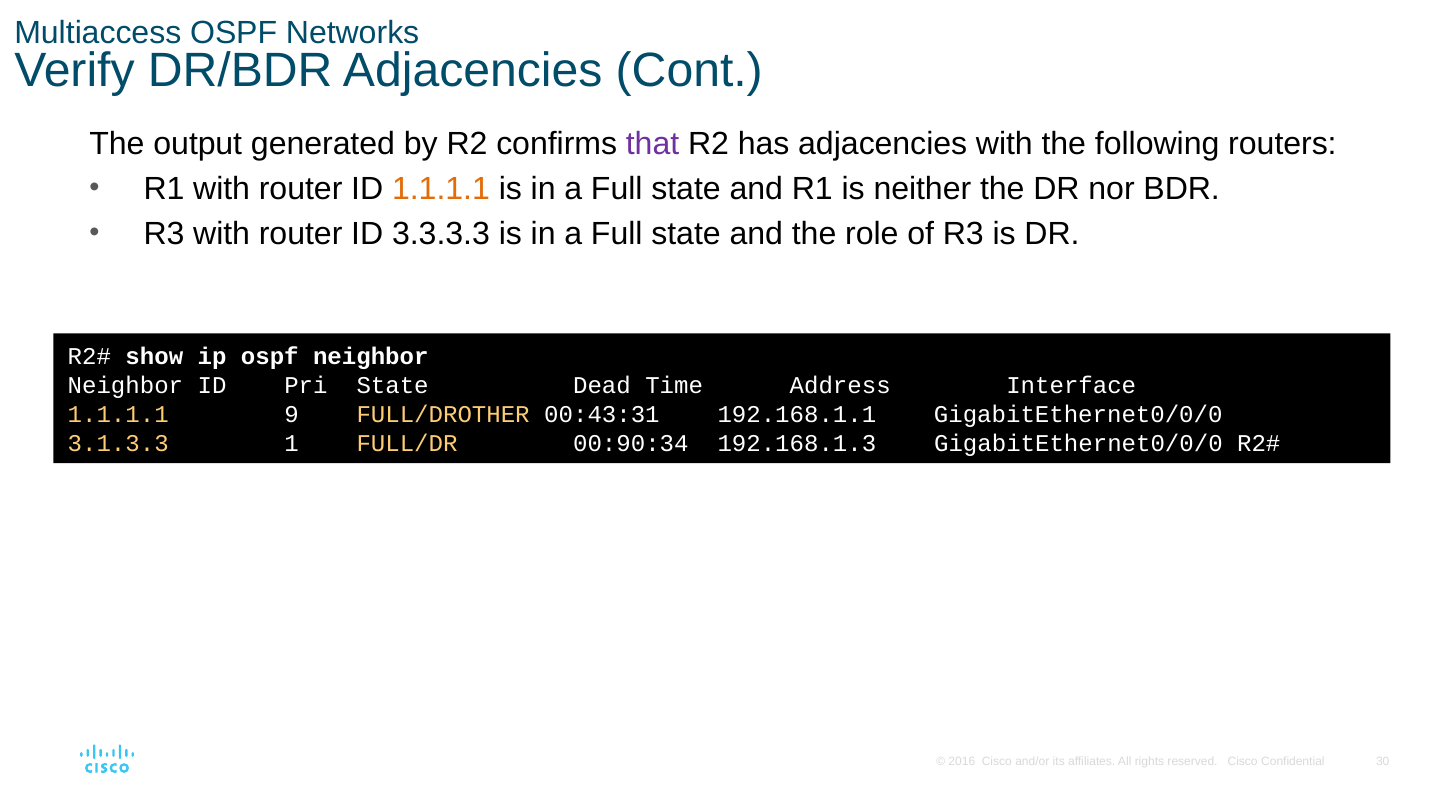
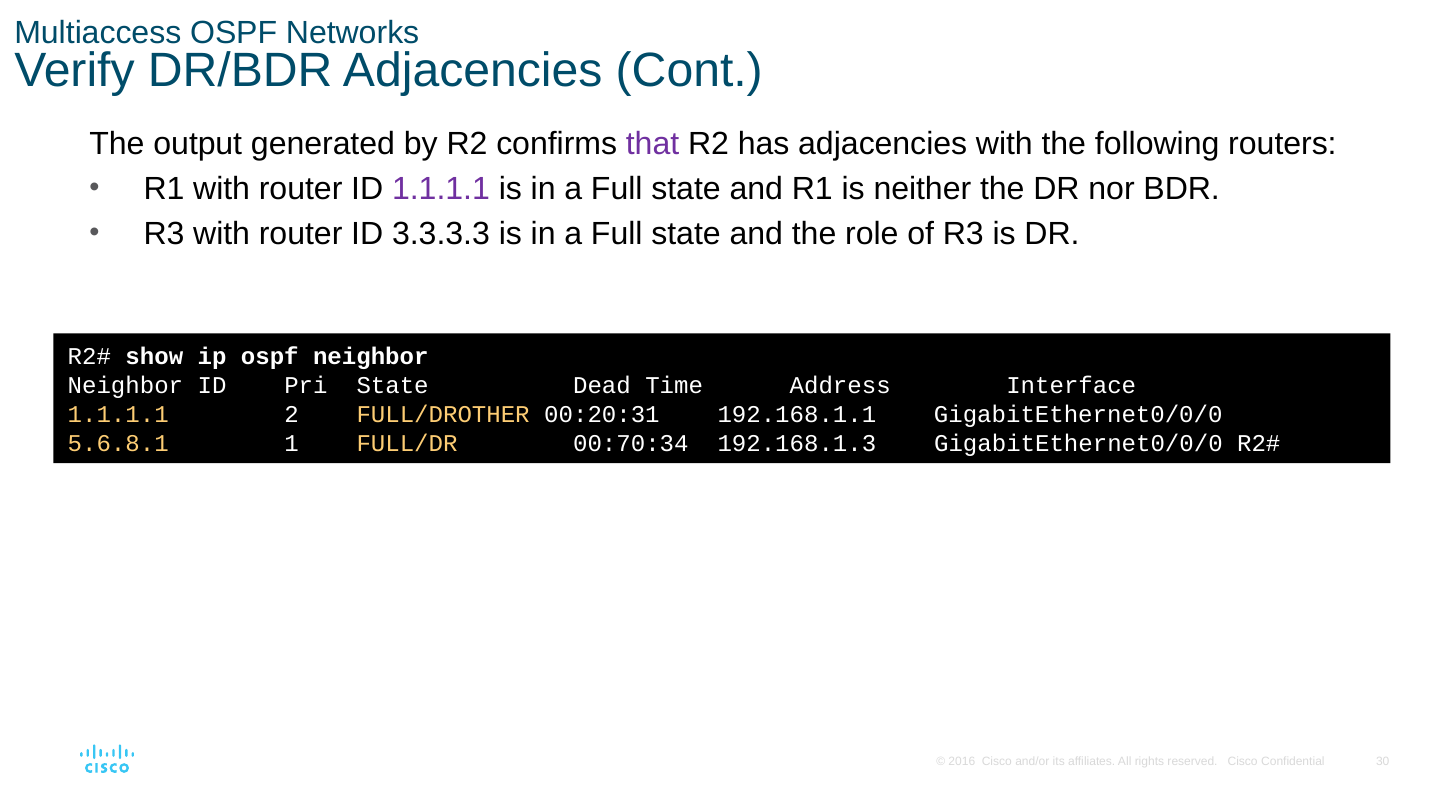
1.1.1.1 colour: orange -> purple (441, 189)
9: 9 -> 2 (292, 414)
00:43:31: 00:43:31 -> 00:20:31 (602, 414)
3.1.3.3: 3.1.3.3 -> 5.6.8.1 (118, 443)
00:90:34: 00:90:34 -> 00:70:34 (631, 443)
